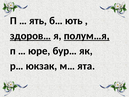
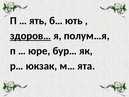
полум…я underline: present -> none (87, 36)
